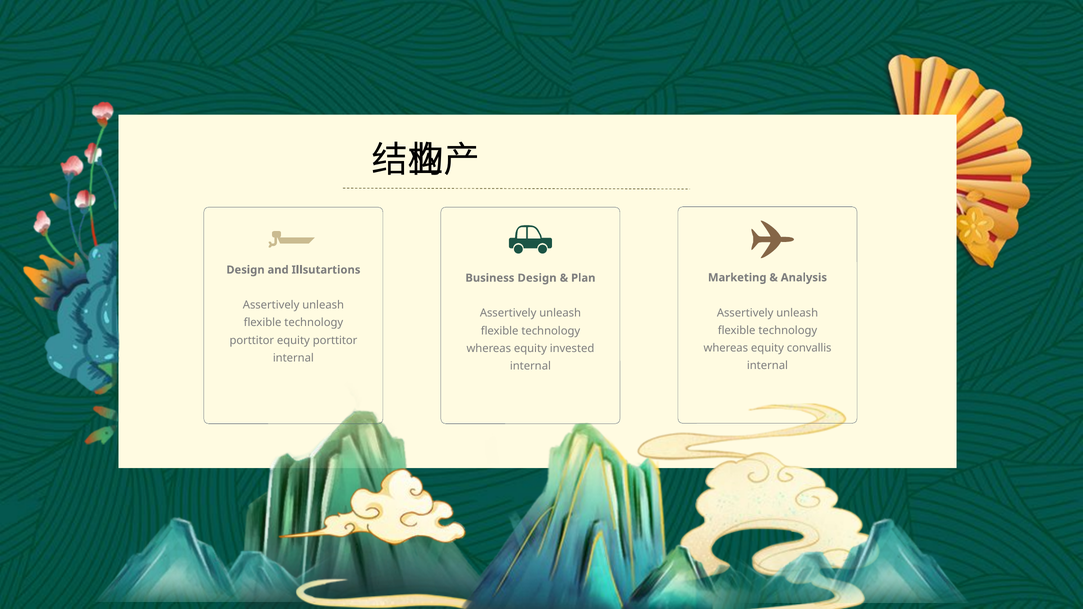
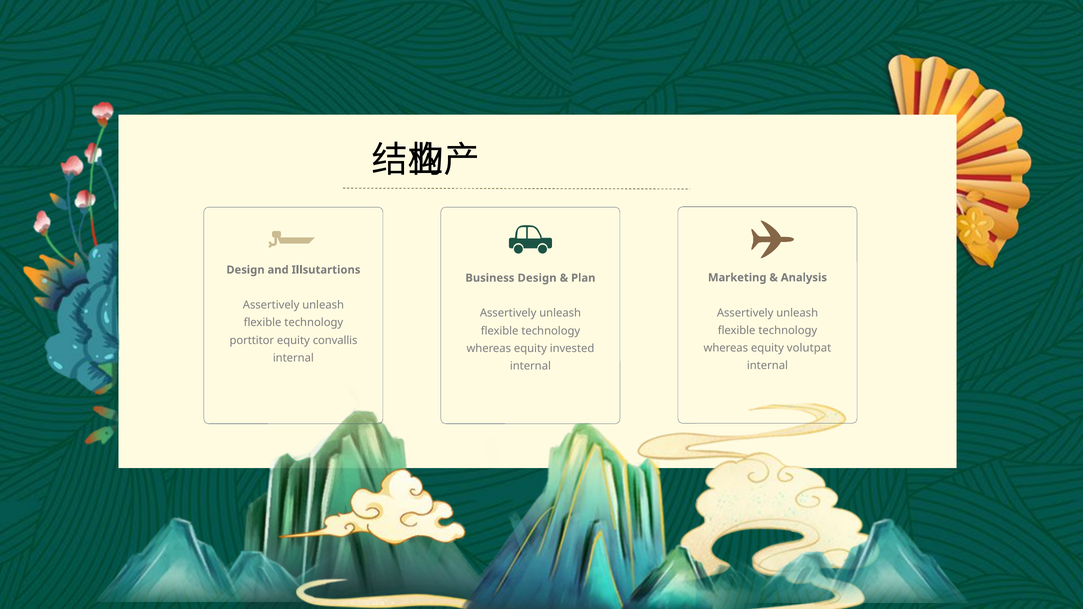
equity porttitor: porttitor -> convallis (335, 340)
convallis: convallis -> volutpat (809, 348)
